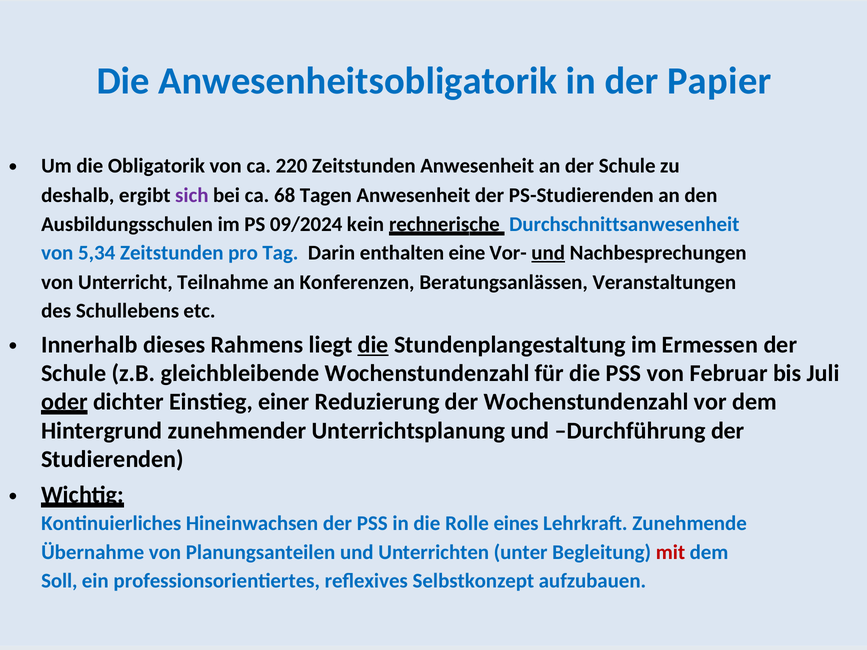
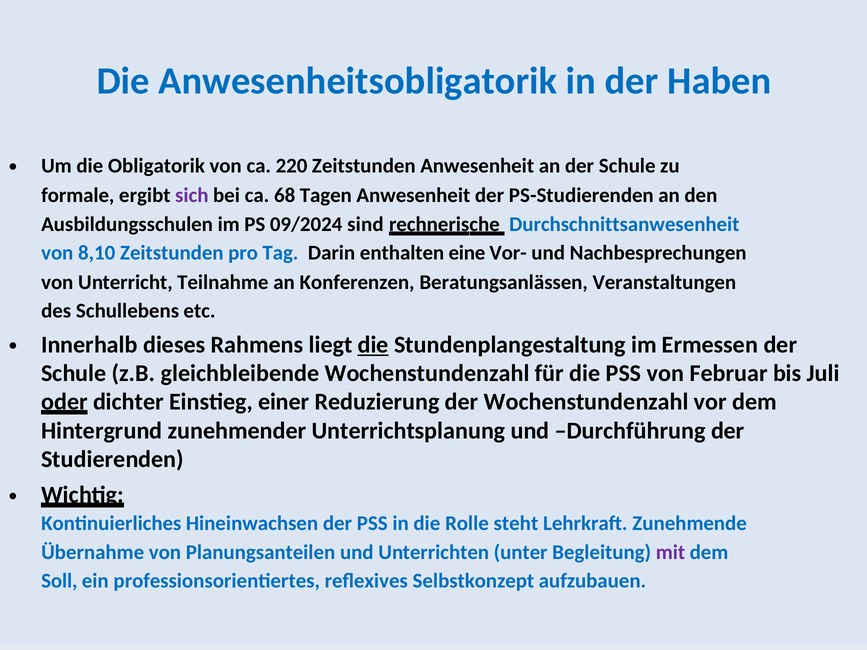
Papier: Papier -> Haben (719, 81)
deshalb: deshalb -> formale (78, 196)
kein: kein -> sind (365, 224)
5,34: 5,34 -> 8,10 (97, 253)
und underline: present -> none (548, 253)
eines: eines -> steht (516, 523)
mit colour: red -> purple (670, 552)
